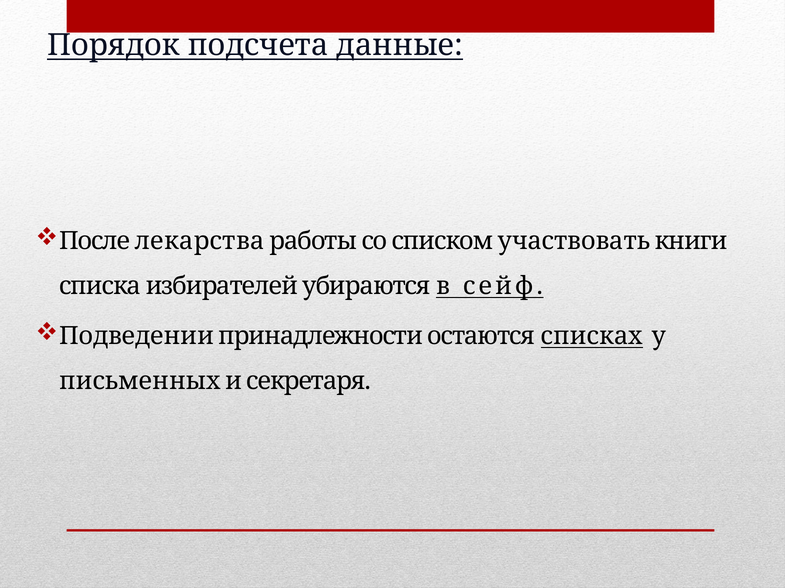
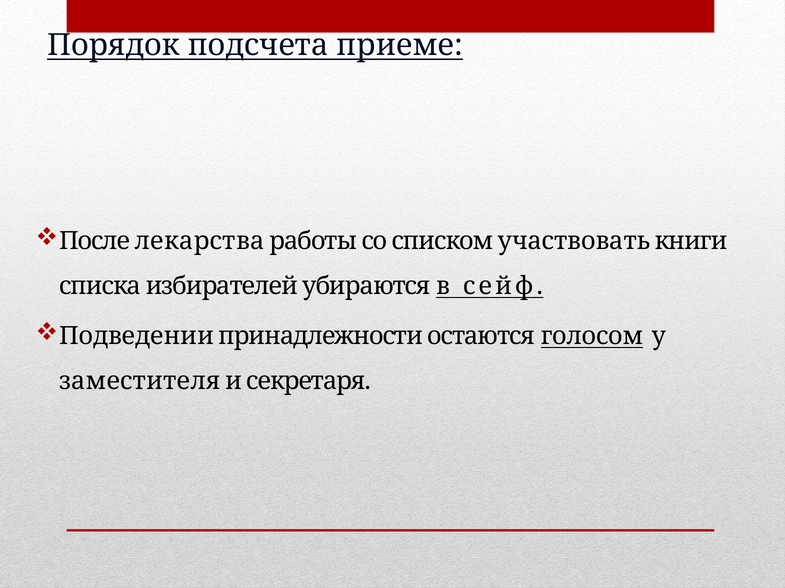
данные: данные -> приеме (400, 45)
списках: списках -> голосом (592, 337)
письменных: письменных -> заместителя (140, 382)
